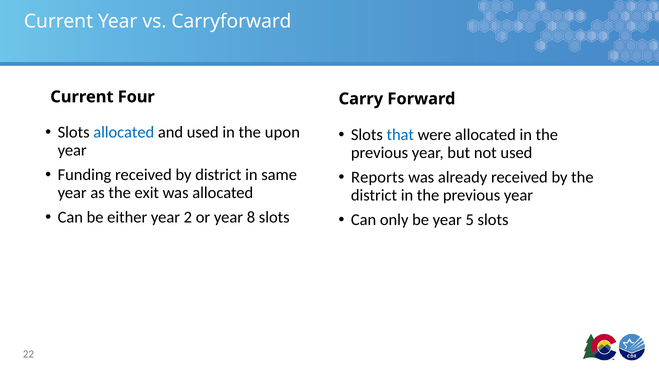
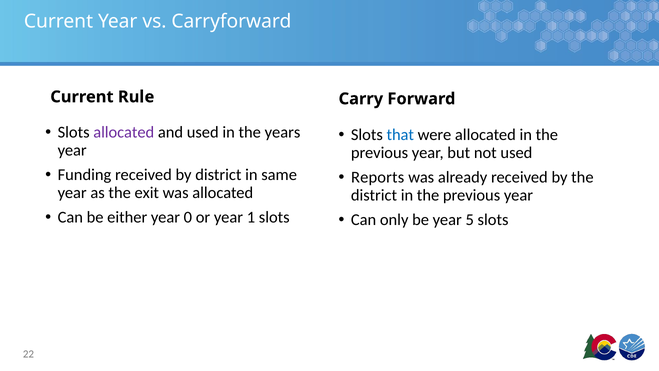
Four: Four -> Rule (136, 97)
allocated colour: blue -> purple (124, 132)
upon: upon -> years (283, 132)
2: 2 -> 0 (188, 217)
8: 8 -> 1 (251, 217)
